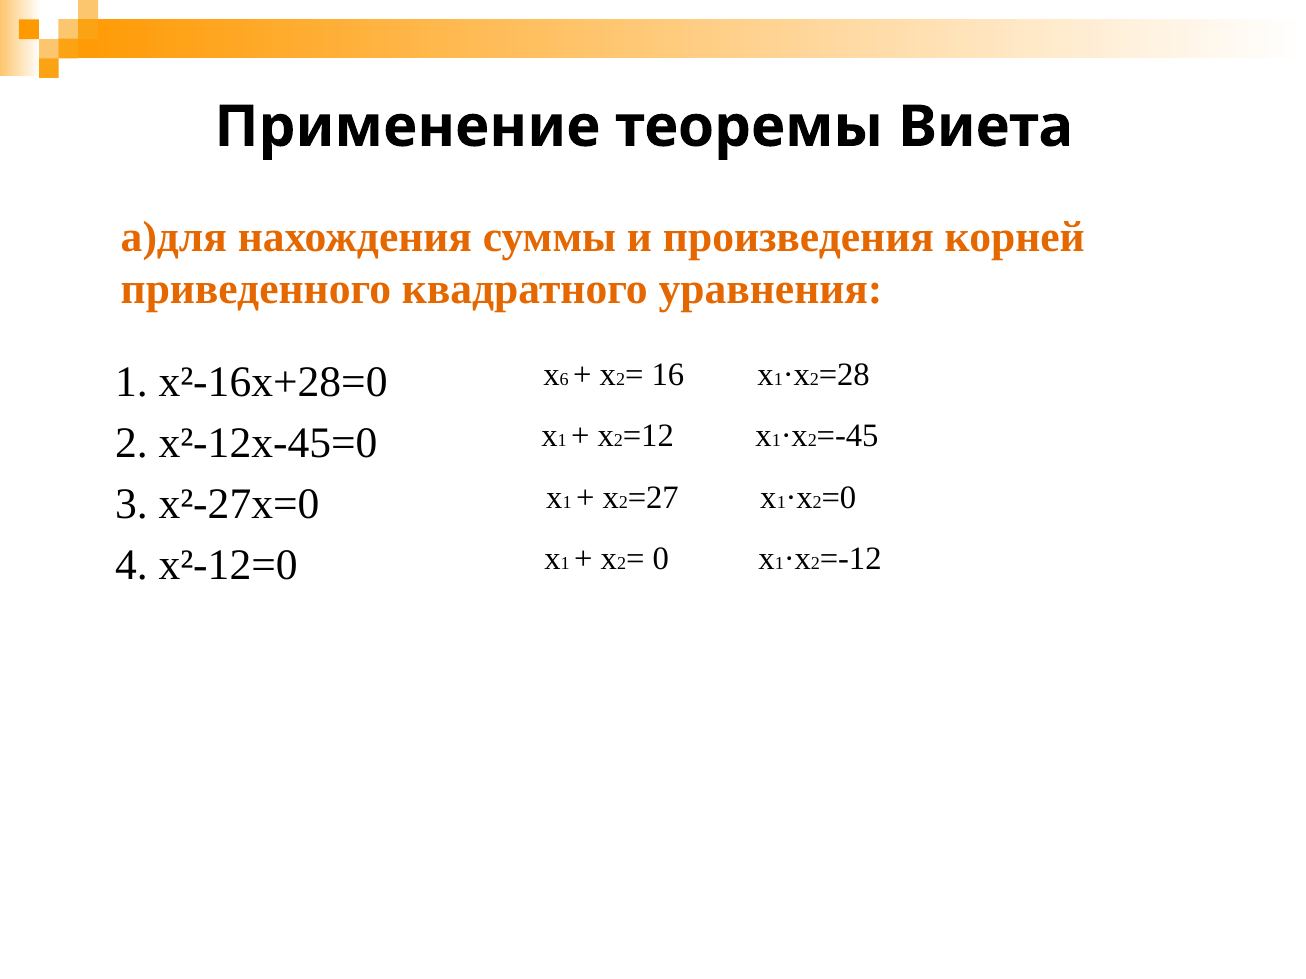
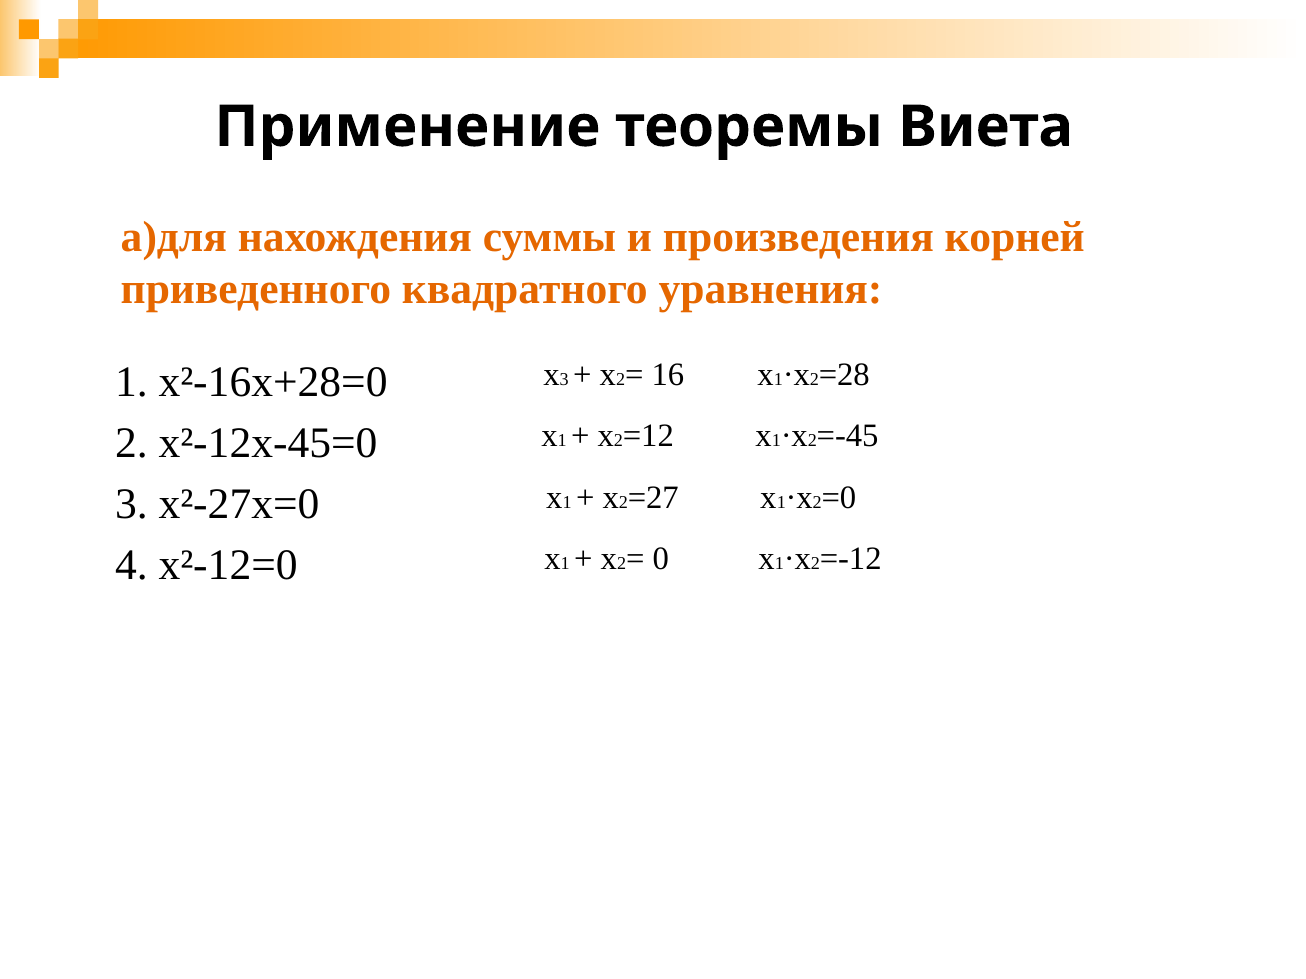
6: 6 -> 3 (564, 380)
